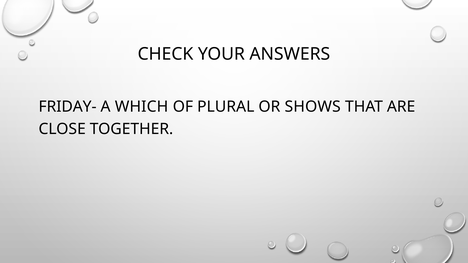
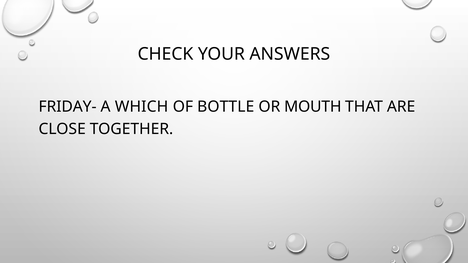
PLURAL: PLURAL -> BOTTLE (226, 107)
SHOWS: SHOWS -> MOUTH (313, 107)
